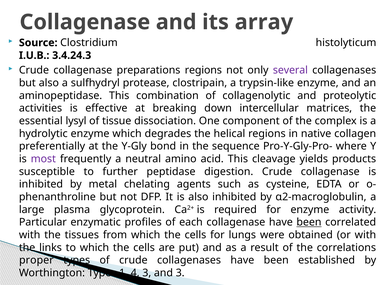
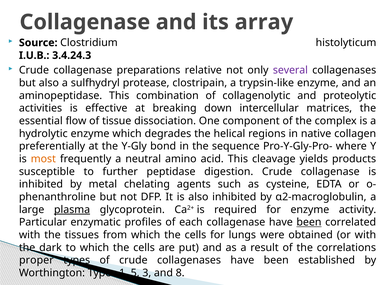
preparations regions: regions -> relative (203, 70)
lysyl: lysyl -> flow (76, 121)
most colour: purple -> orange (43, 159)
plasma underline: none -> present (72, 210)
links: links -> dark (50, 248)
4: 4 -> 5 (135, 273)
and 3: 3 -> 8 (180, 273)
